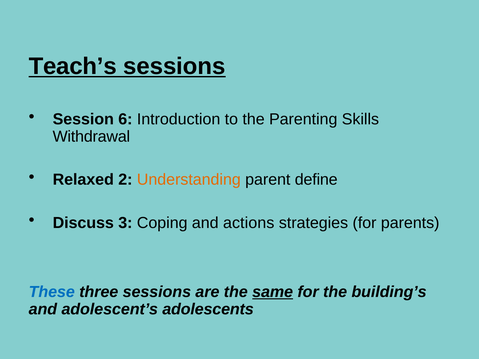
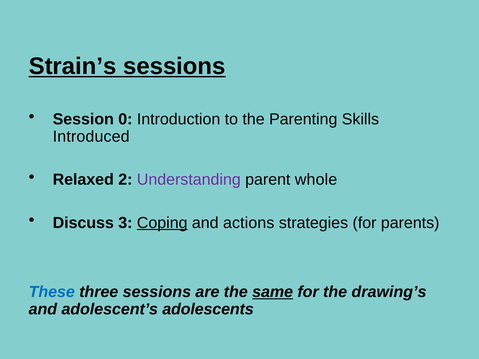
Teach’s: Teach’s -> Strain’s (73, 66)
6: 6 -> 0 (125, 119)
Withdrawal: Withdrawal -> Introduced (91, 137)
Understanding colour: orange -> purple (189, 180)
define: define -> whole (316, 180)
Coping underline: none -> present (162, 223)
building’s: building’s -> drawing’s (389, 292)
